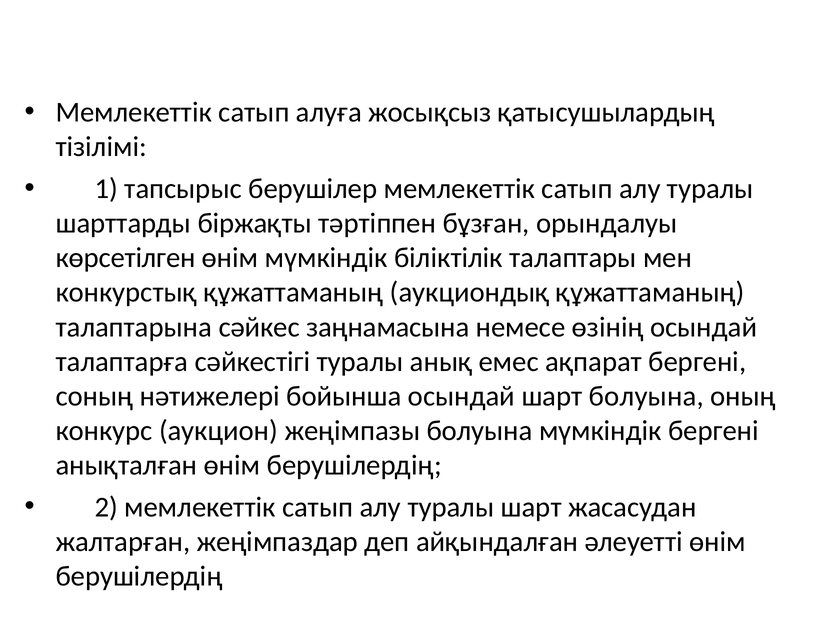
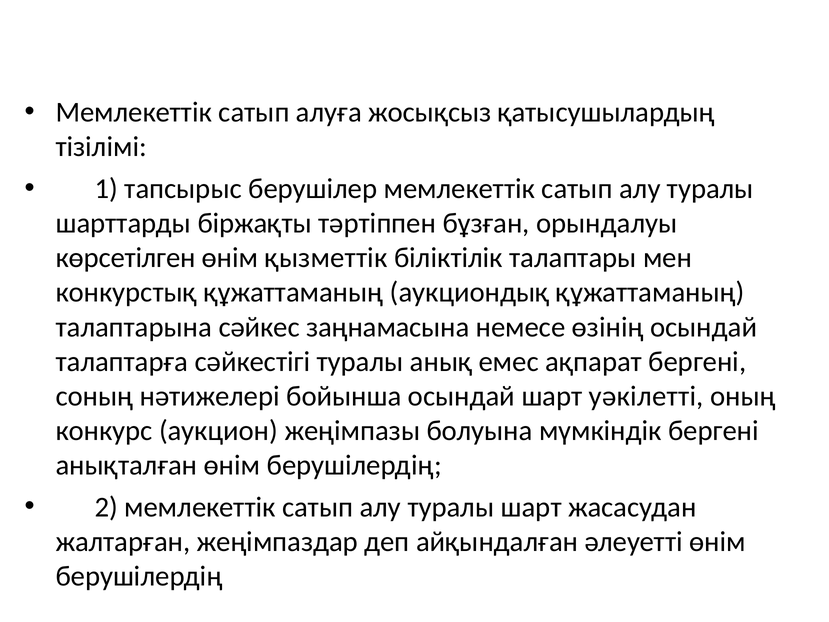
өнім мүмкіндік: мүмкіндік -> қызметтік (326, 258)
шарт болуына: болуына -> уәкілетті (646, 396)
